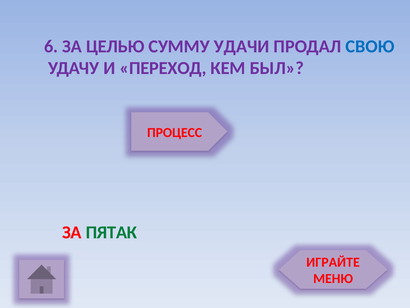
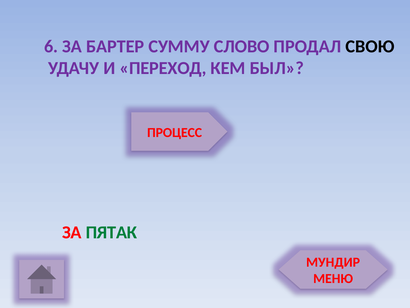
ЦЕЛЬЮ: ЦЕЛЬЮ -> БАРТЕР (115, 46)
УДАЧИ: УДАЧИ -> СЛОВО (242, 46)
СВОЮ colour: blue -> black (370, 46)
ИГРАЙТЕ: ИГРАЙТЕ -> МУНДИР (333, 262)
